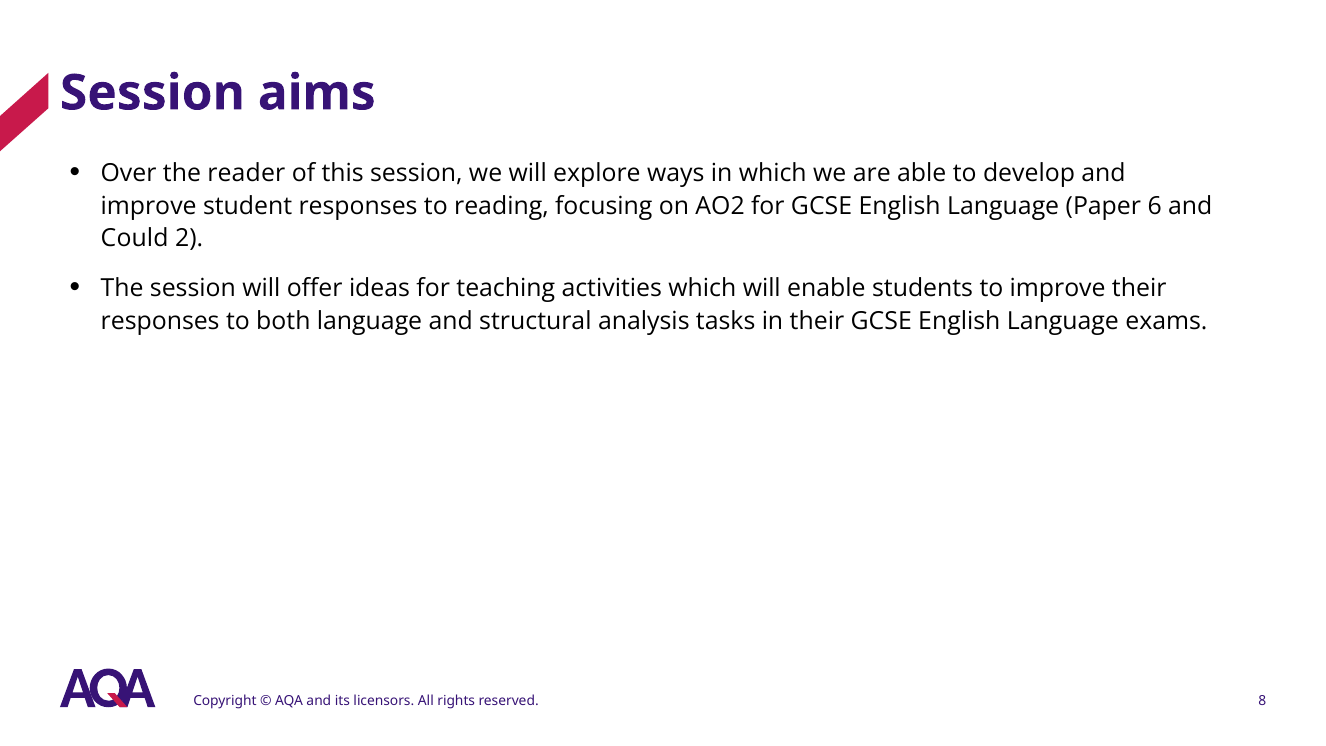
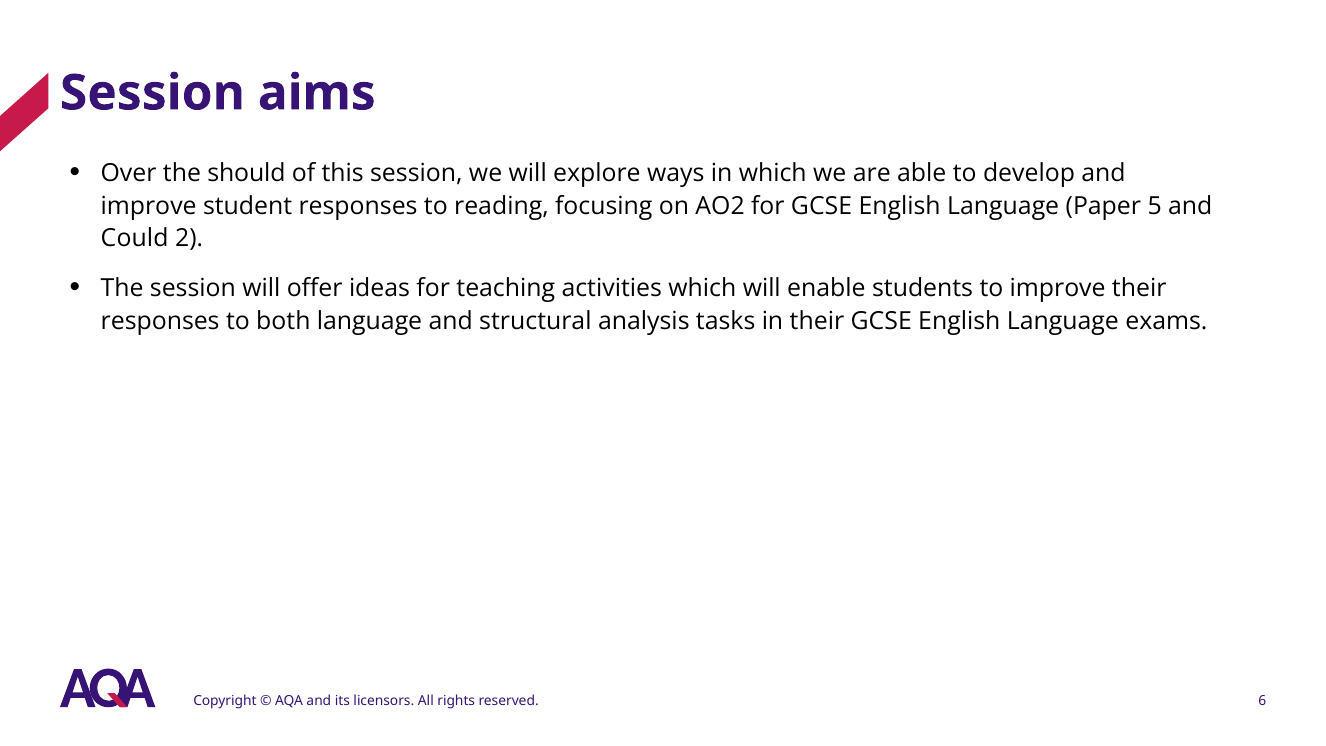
reader: reader -> should (246, 173)
6: 6 -> 5 (1155, 206)
8: 8 -> 6 (1262, 701)
